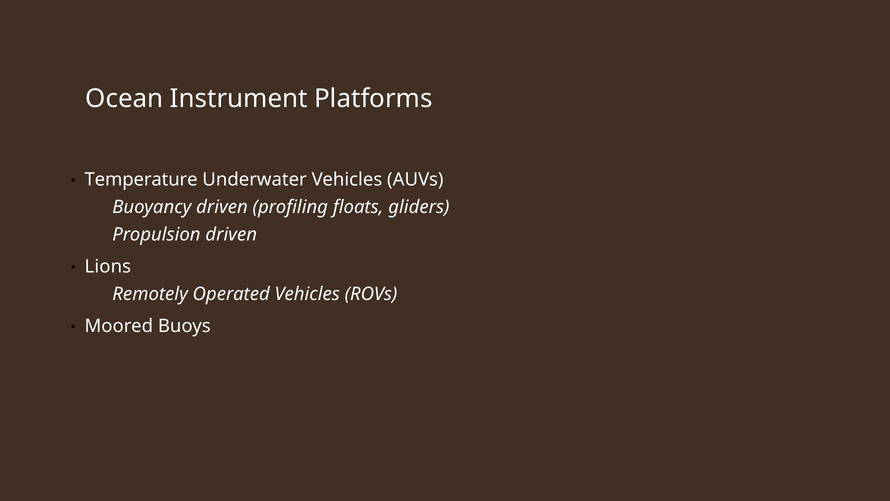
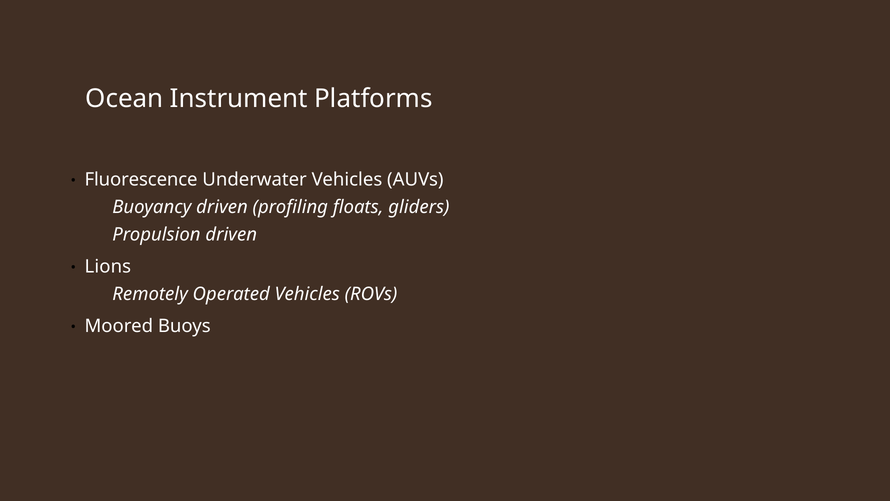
Temperature: Temperature -> Fluorescence (141, 179)
